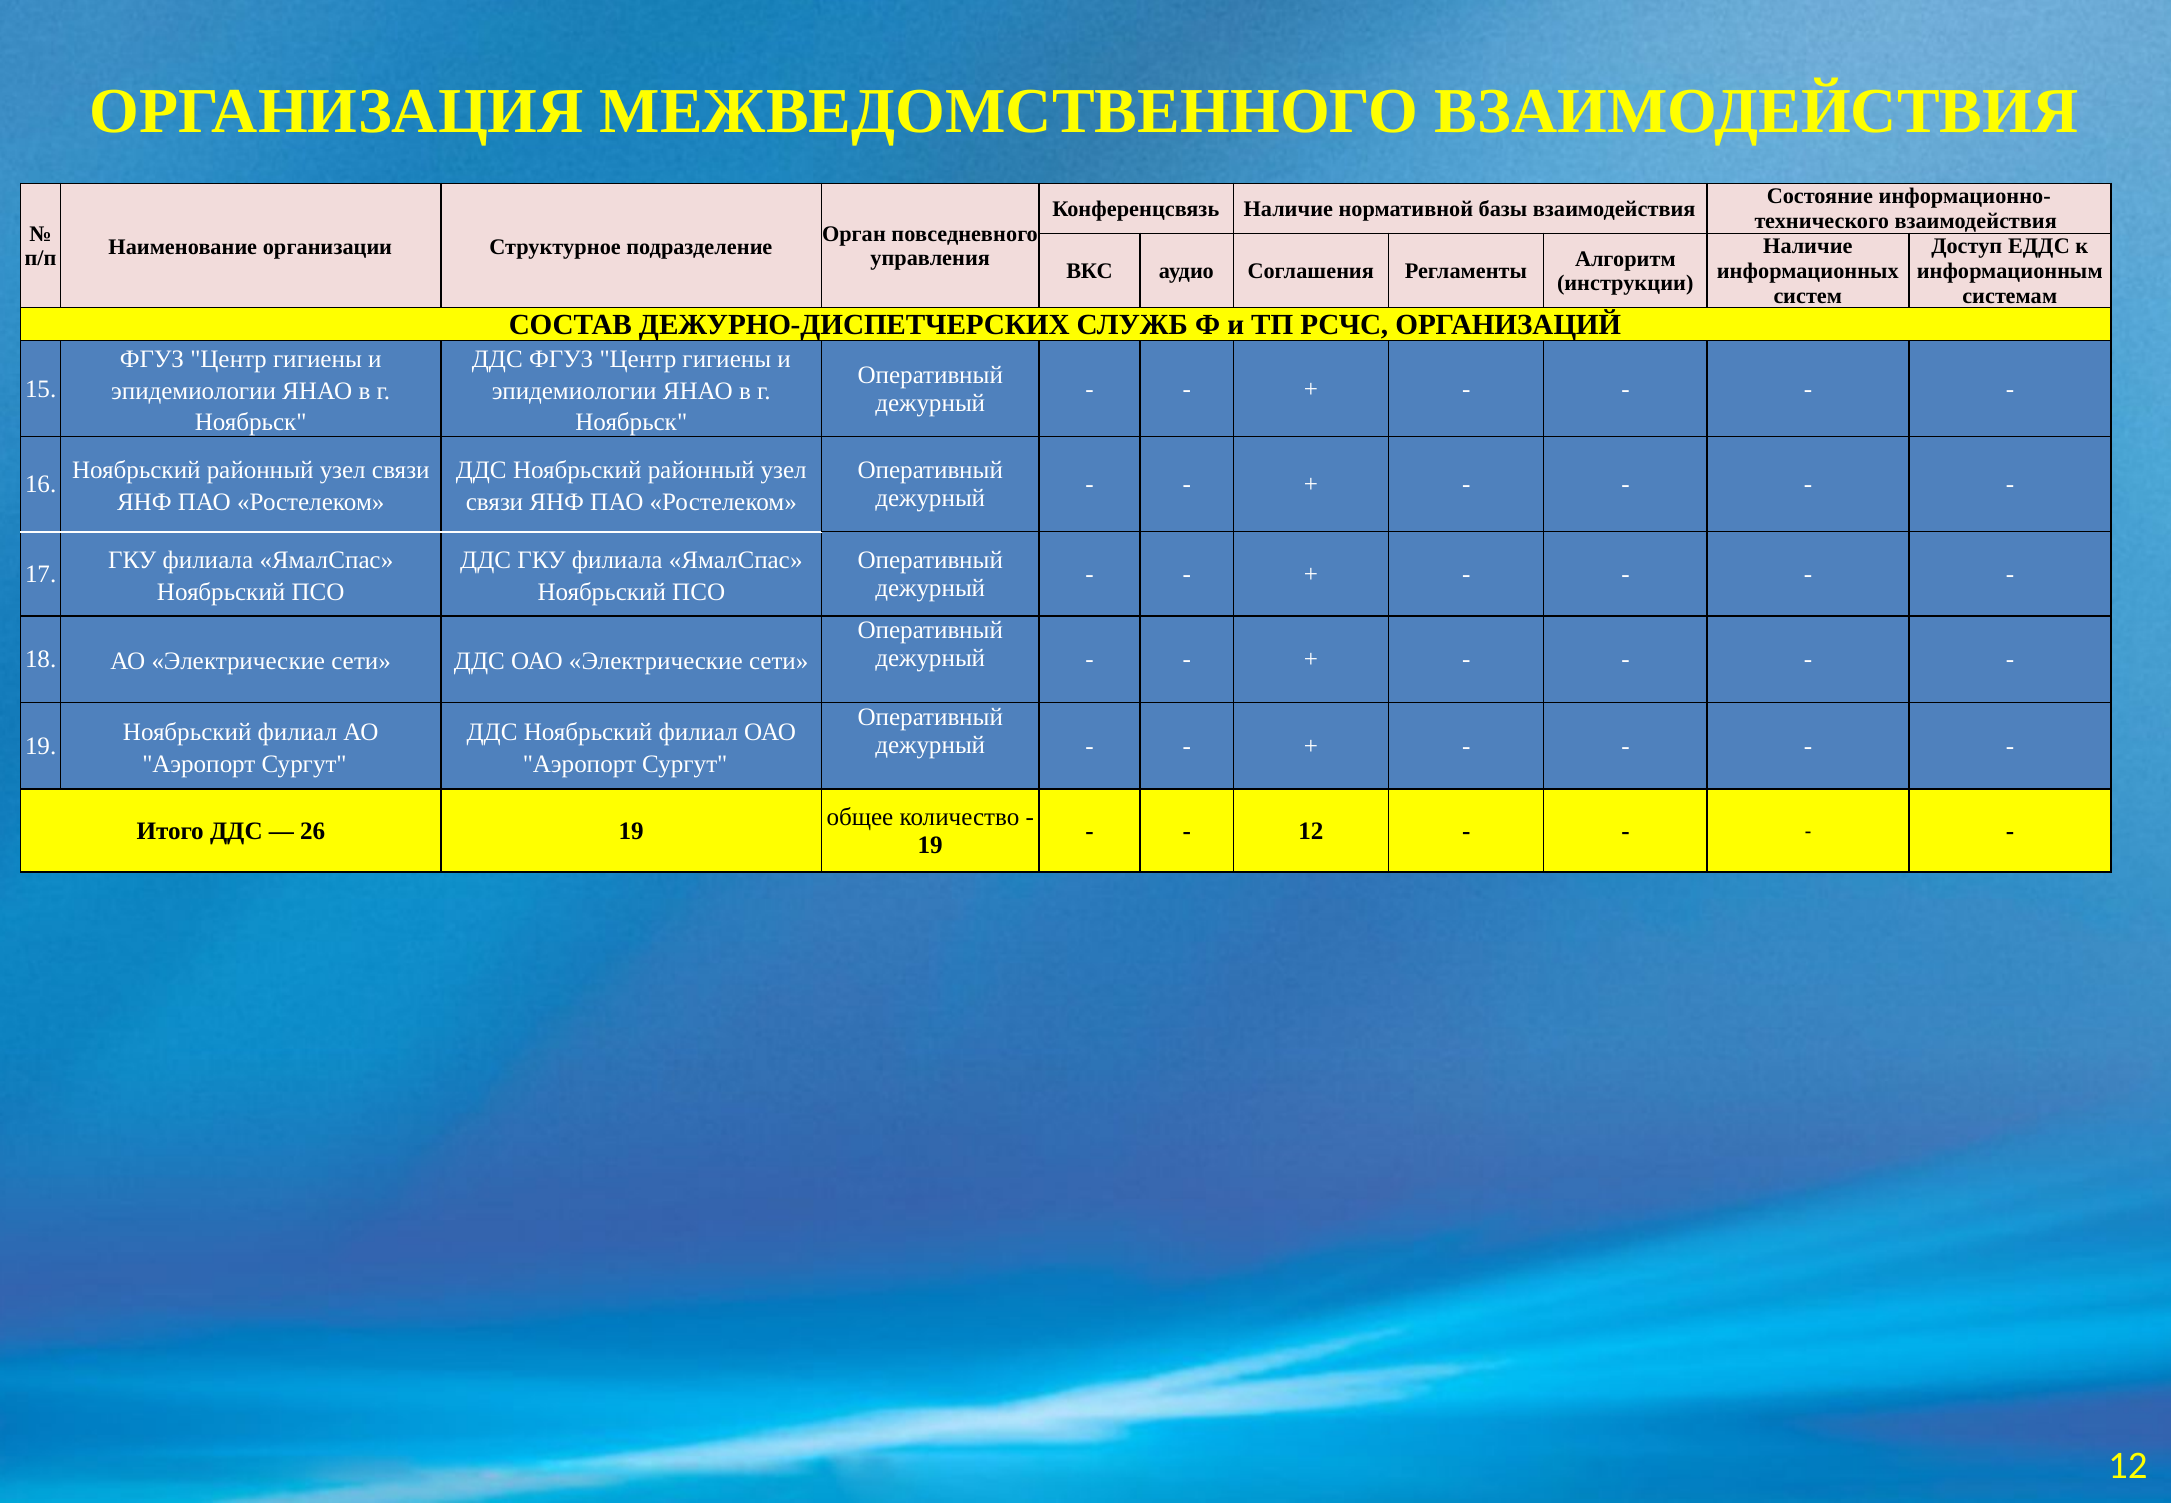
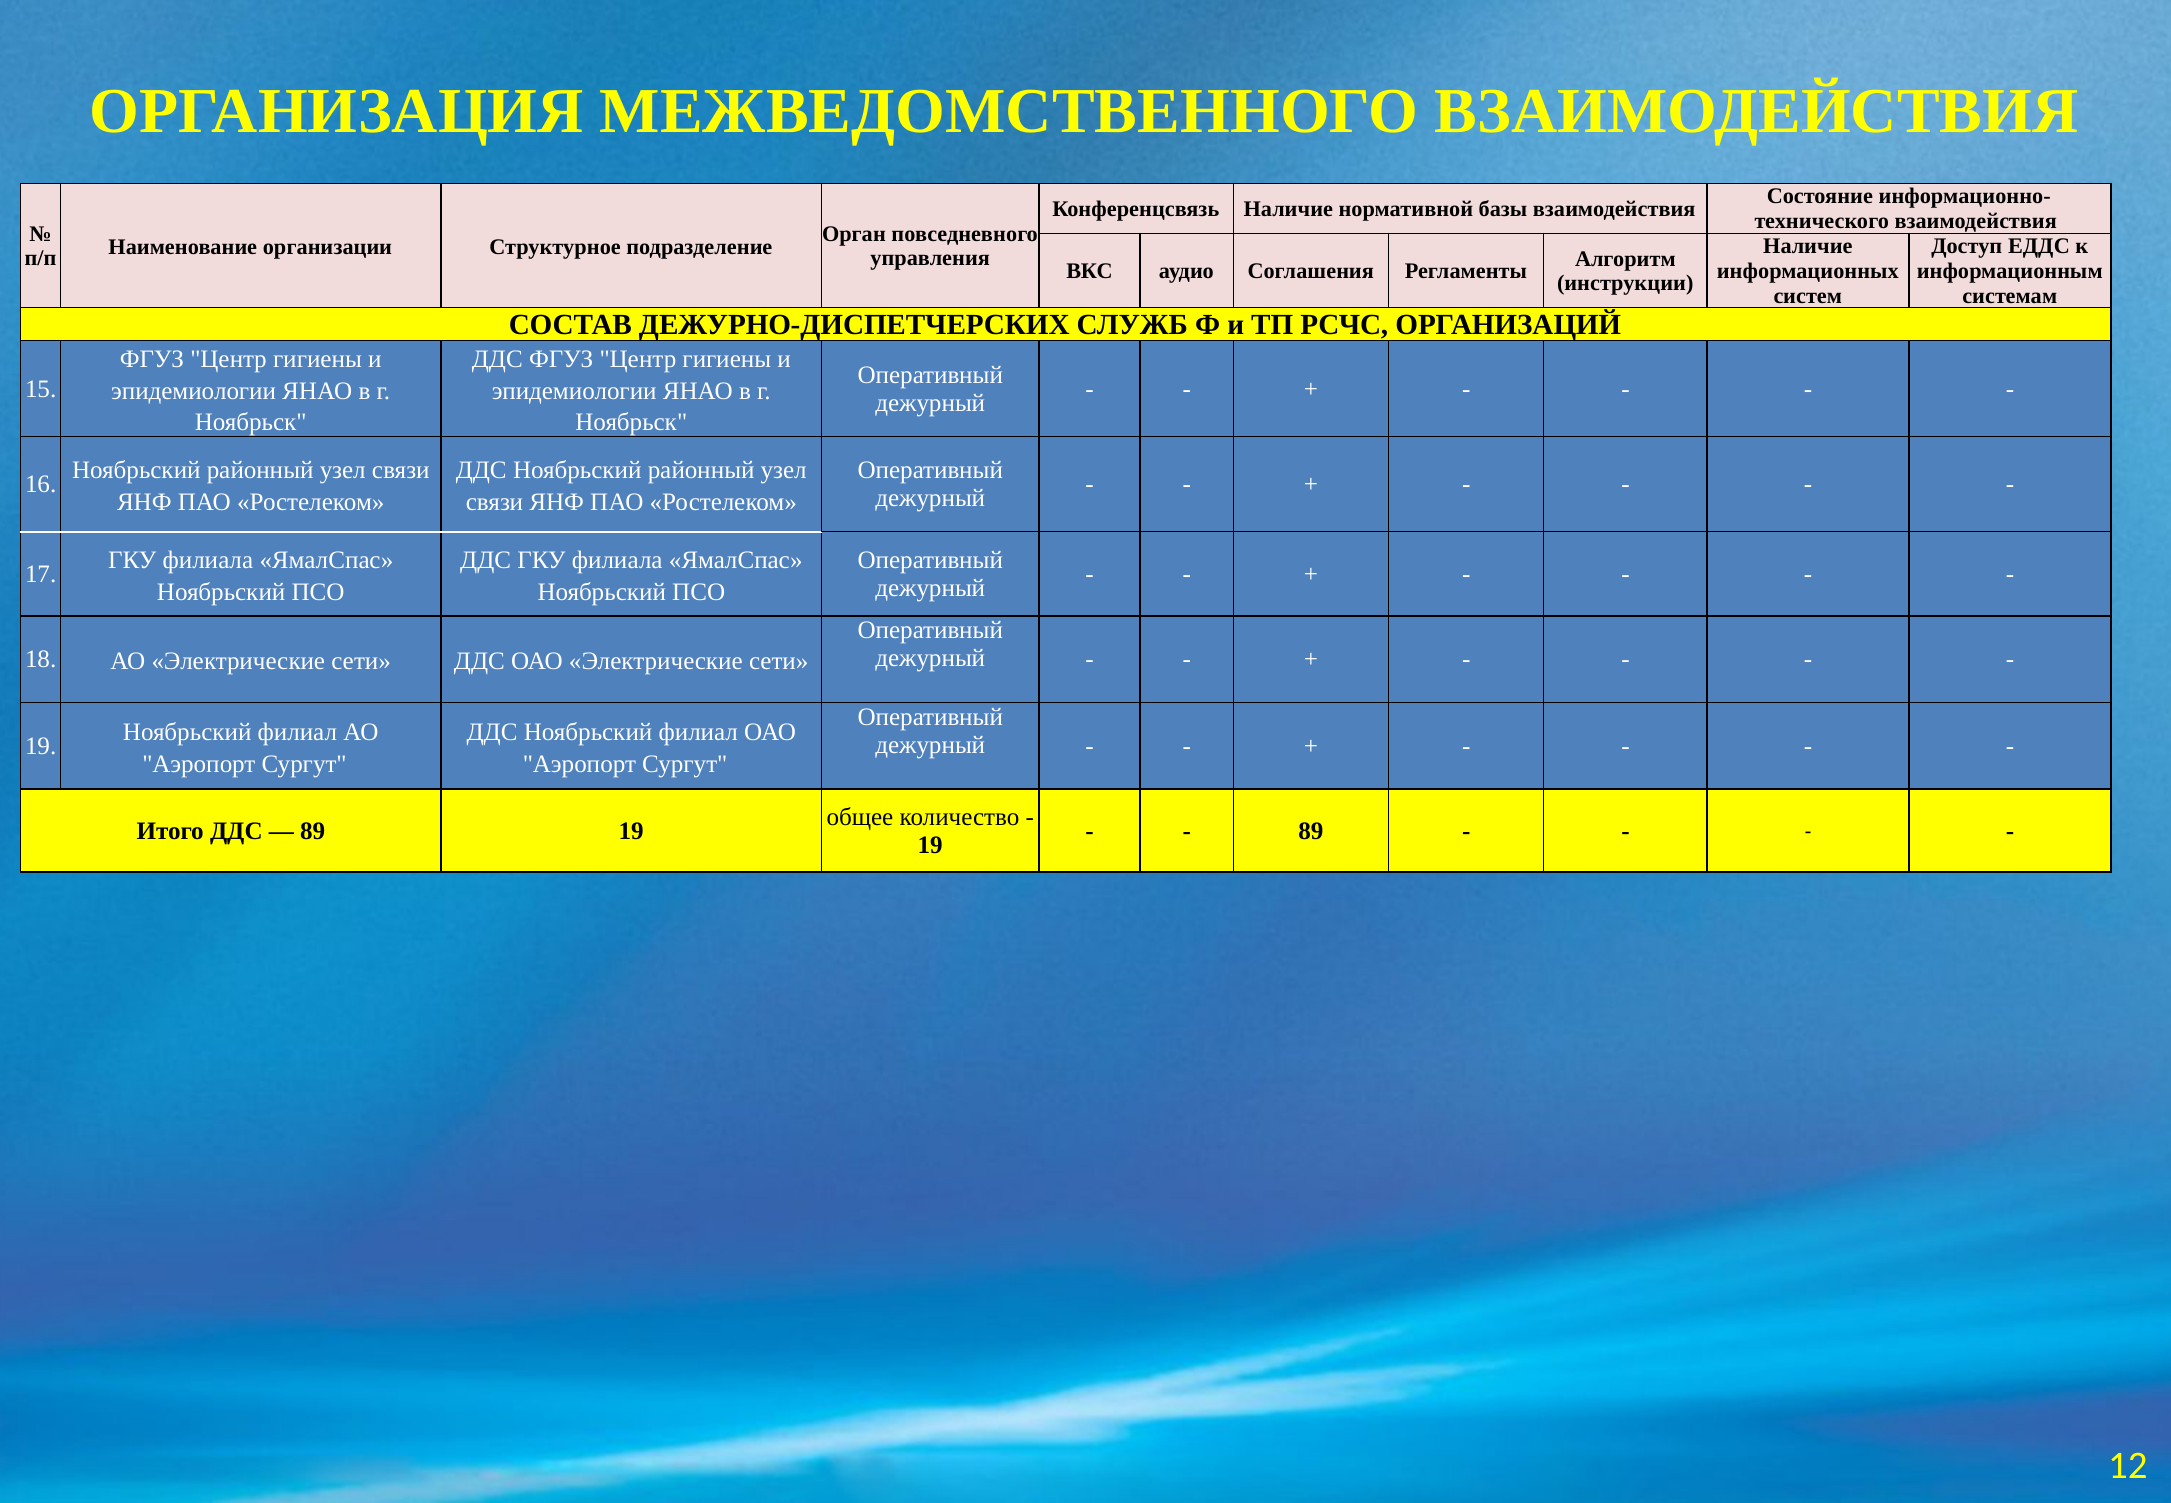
26: 26 -> 89 (313, 831)
12: 12 -> 89 (1311, 831)
